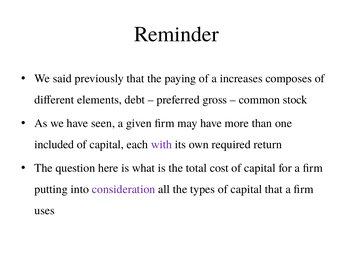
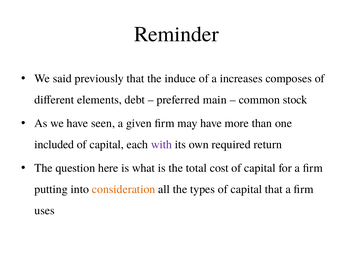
paying: paying -> induce (180, 78)
gross: gross -> main (215, 100)
consideration colour: purple -> orange (124, 189)
